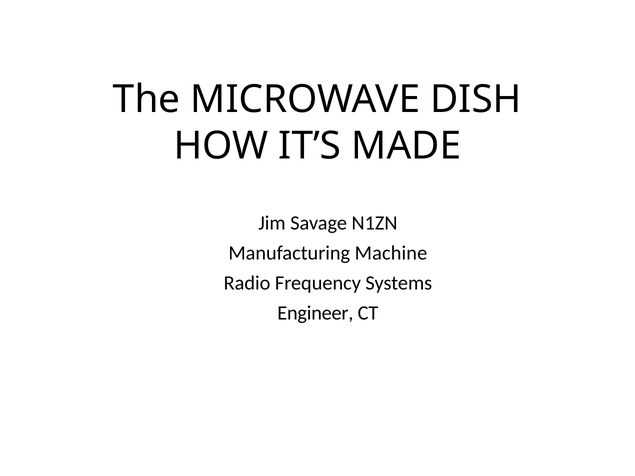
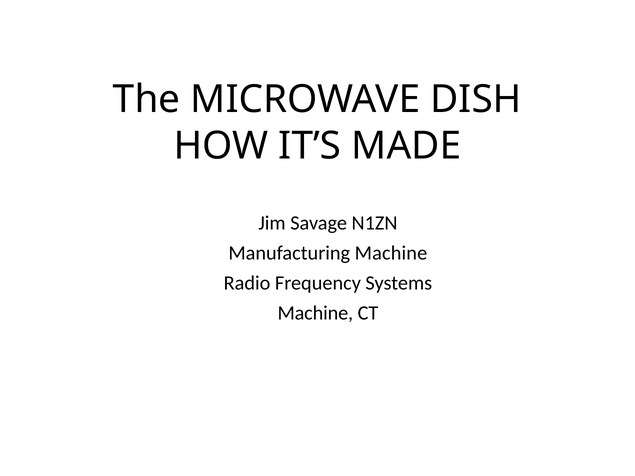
Engineer: Engineer -> Machine (315, 313)
